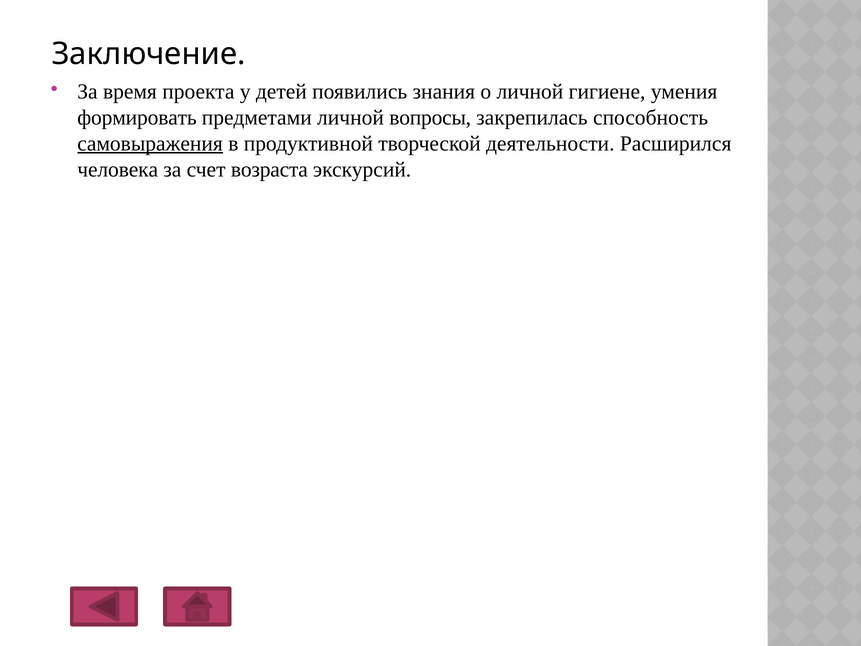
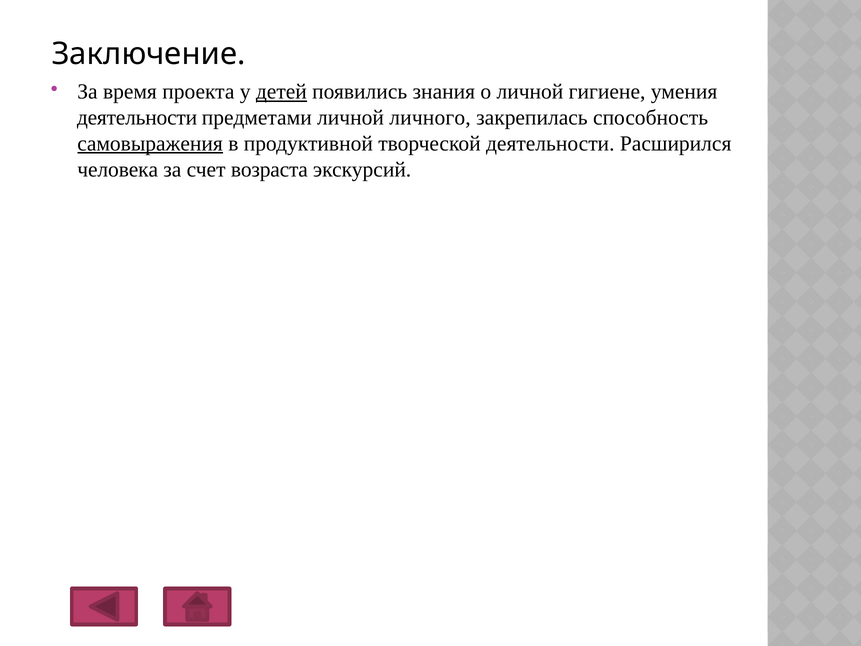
детей underline: none -> present (281, 92)
формировать: формировать -> деятельности (137, 118)
вопросы: вопросы -> личного (430, 118)
